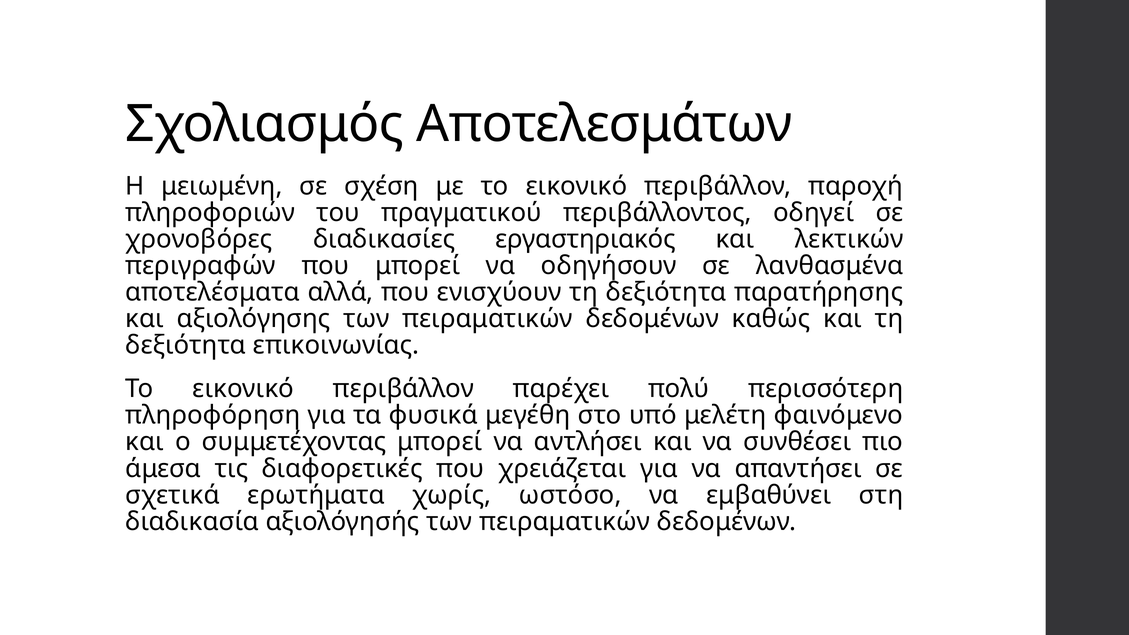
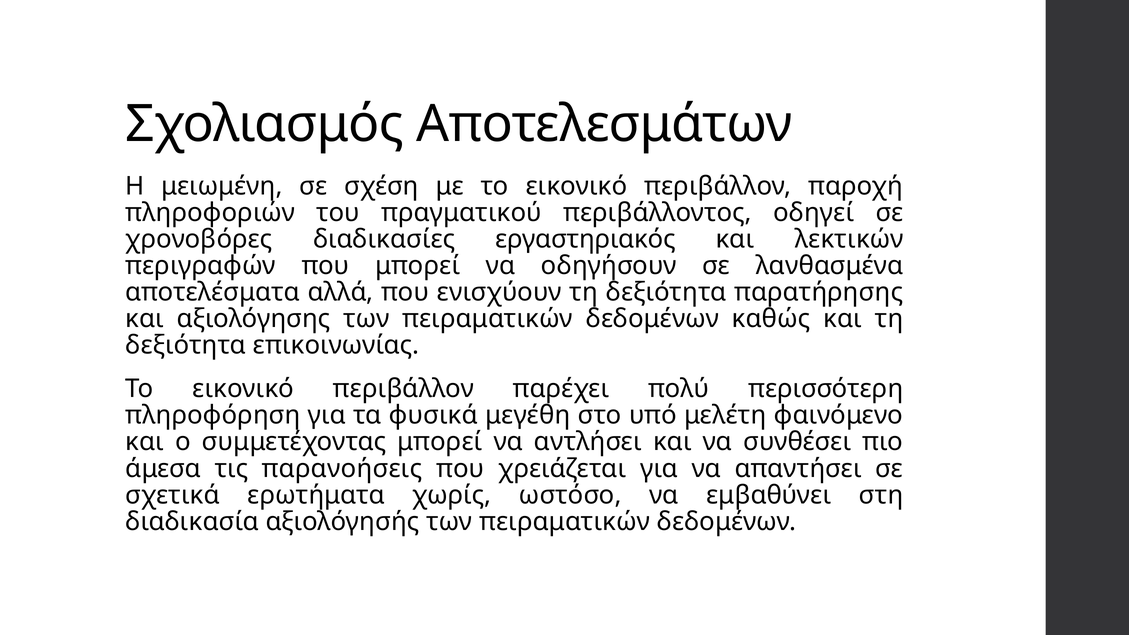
διαφορετικές: διαφορετικές -> παρανοήσεις (342, 469)
